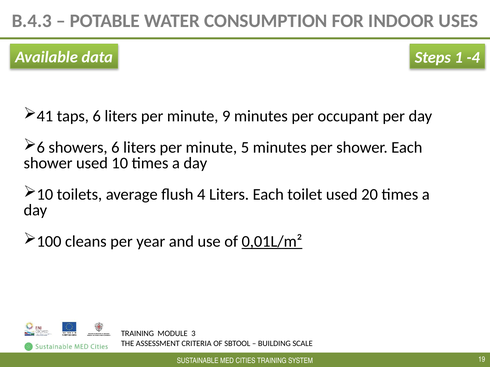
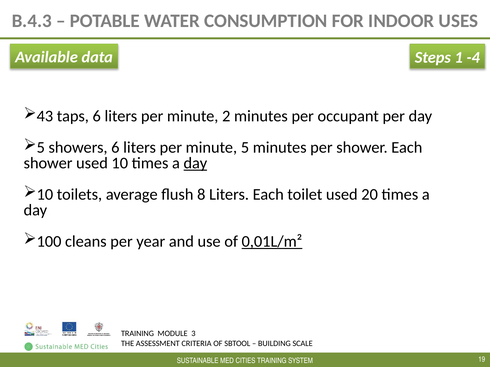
41: 41 -> 43 (45, 116)
9: 9 -> 2 (226, 116)
6: 6 -> 5 (41, 148)
day underline: none -> present (195, 163)
4: 4 -> 8 (201, 195)
